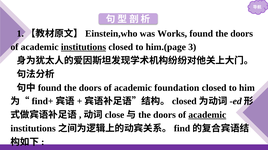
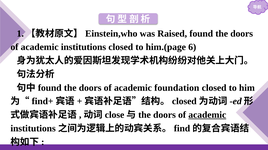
Works: Works -> Raised (172, 34)
institutions underline: present -> none (83, 47)
3: 3 -> 6 (192, 47)
